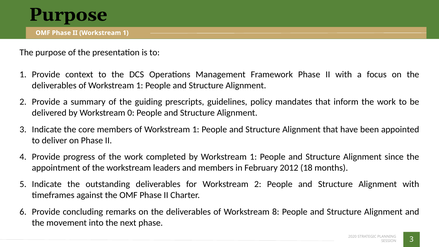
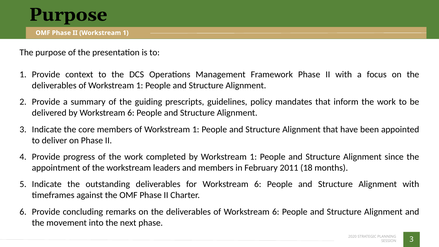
by Workstream 0: 0 -> 6 (131, 113)
2012: 2012 -> 2011 (289, 168)
for Workstream 2: 2 -> 6 (258, 184)
of Workstream 8: 8 -> 6 (276, 212)
